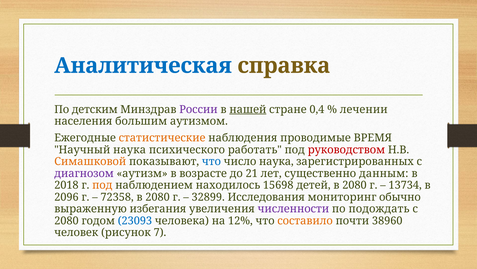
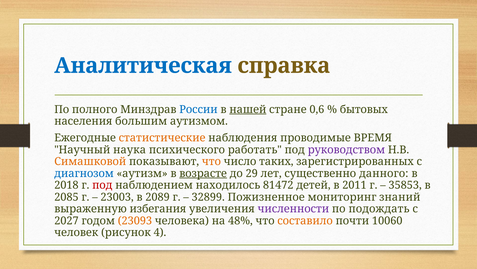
детским: детским -> полного (95, 109)
России colour: purple -> blue (198, 109)
0,4: 0,4 -> 0,6 (317, 109)
лечении: лечении -> бытовых (364, 109)
руководством colour: red -> purple (346, 149)
что colour: blue -> orange (211, 161)
число наука: наука -> таких (276, 161)
диагнозом colour: purple -> blue (84, 173)
возрасте underline: none -> present (203, 173)
21: 21 -> 29 (252, 173)
данным: данным -> данного (384, 173)
под colour: orange -> red (102, 185)
15698: 15698 -> 81472 (278, 185)
детей в 2080: 2080 -> 2011 (354, 185)
13734: 13734 -> 35853 (405, 185)
2096: 2096 -> 2085 (66, 197)
72358: 72358 -> 23003 (117, 197)
2080: 2080 -> 2089 (158, 197)
Исследования: Исследования -> Пожизненное (266, 197)
обычно: обычно -> знаний (400, 197)
2080: 2080 -> 2027 (66, 220)
23093 colour: blue -> orange (135, 220)
12%: 12% -> 48% (240, 220)
38960: 38960 -> 10060 (387, 220)
7: 7 -> 4 (160, 232)
